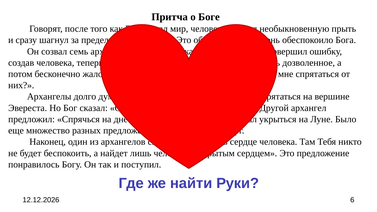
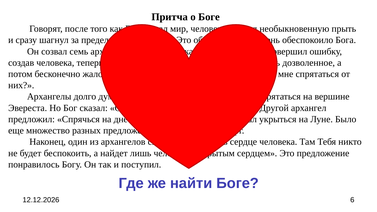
найти Руки: Руки -> Боге (238, 183)
